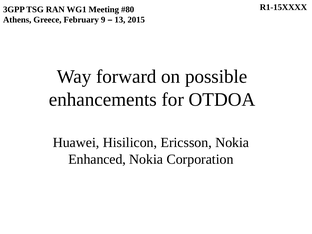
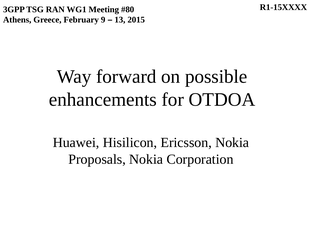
Enhanced: Enhanced -> Proposals (97, 159)
